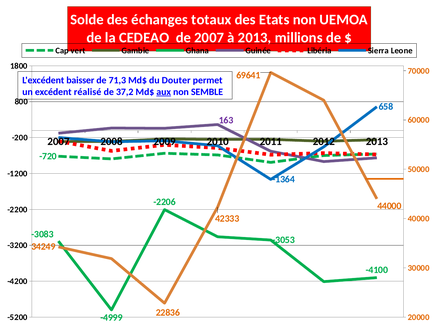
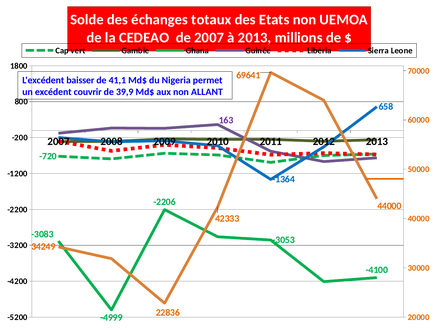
71,3: 71,3 -> 41,1 (117, 80)
Douter: Douter -> Nigeria (176, 80)
réalisé: réalisé -> couvrir (88, 92)
37,2: 37,2 -> 39,9 (125, 92)
aux underline: present -> none (164, 92)
SEMBLE: SEMBLE -> ALLANT (207, 92)
